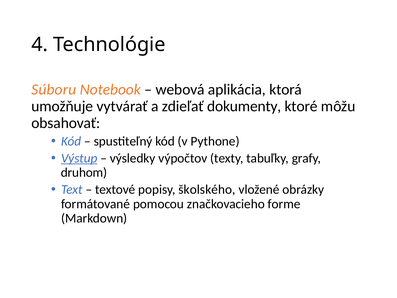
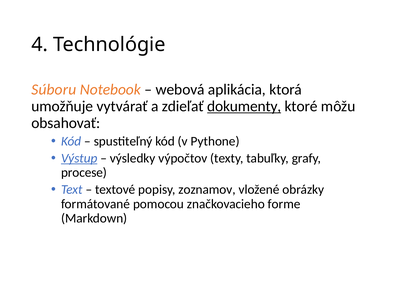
dokumenty underline: none -> present (244, 106)
druhom: druhom -> procese (84, 172)
školského: školského -> zoznamov (207, 189)
